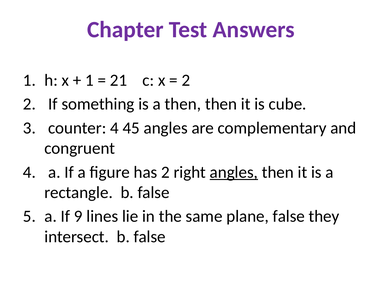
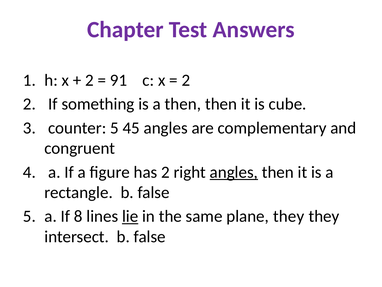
1: 1 -> 2 (89, 80)
21: 21 -> 91 (119, 80)
counter 4: 4 -> 5 (114, 128)
9: 9 -> 8 (78, 216)
lie underline: none -> present (130, 216)
plane false: false -> they (289, 216)
